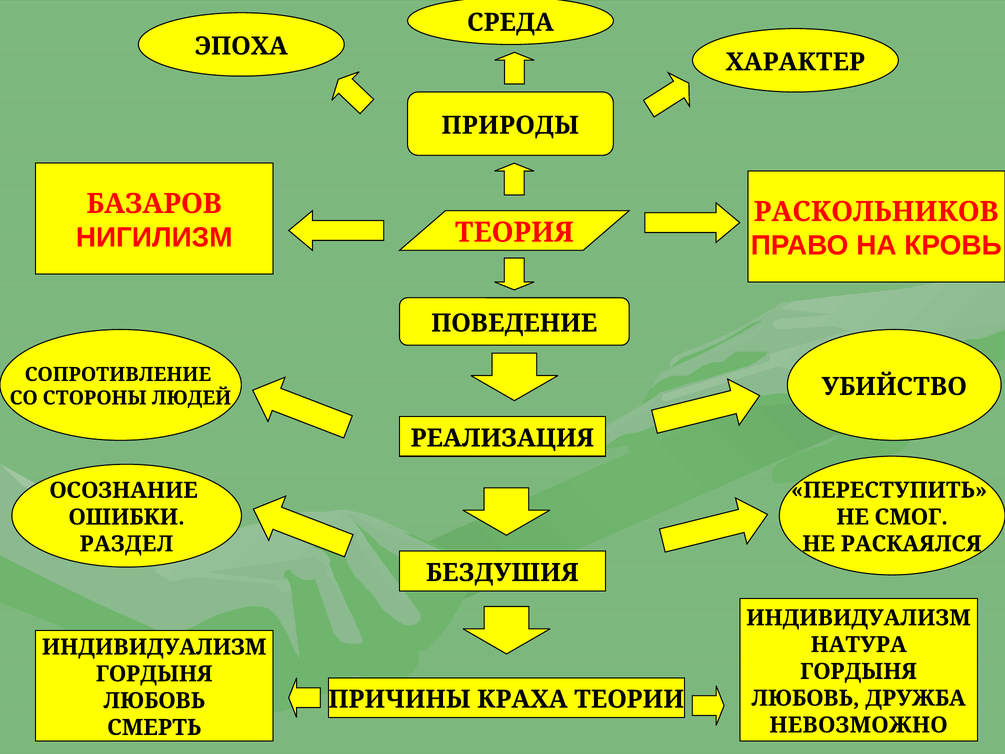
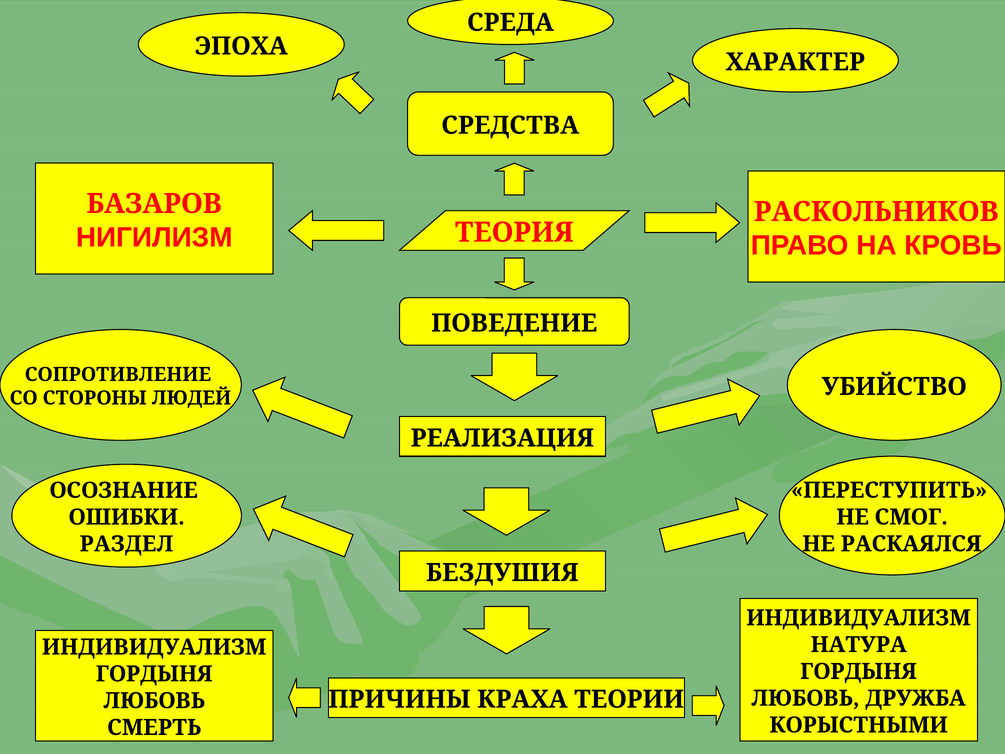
ПРИРОДЫ: ПРИРОДЫ -> СРЕДСТВА (510, 125)
НЕВОЗМОЖНО: НЕВОЗМОЖНО -> КОРЫСТНЫМИ (859, 725)
